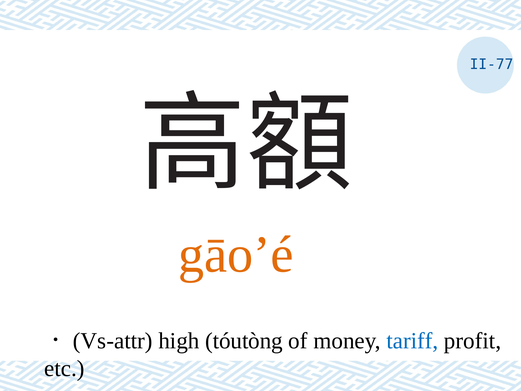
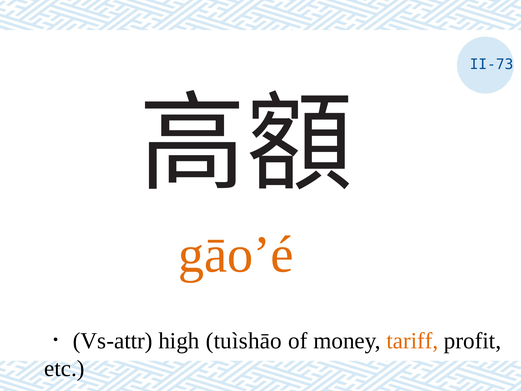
II-77: II-77 -> II-73 (491, 64)
tóutòng: tóutòng -> tuìshāo (244, 341)
tariff colour: blue -> orange (412, 341)
